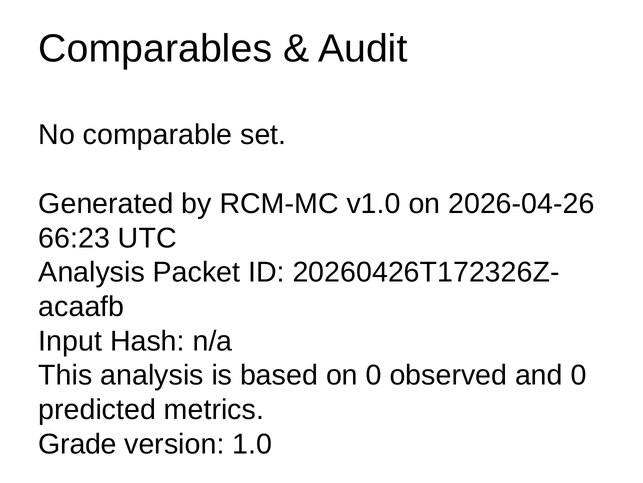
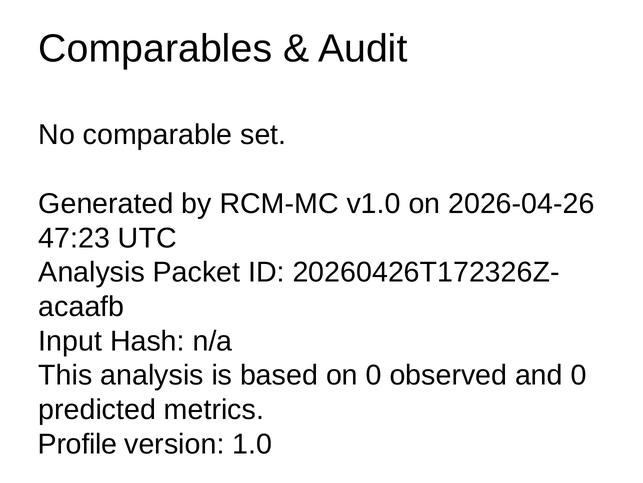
66:23: 66:23 -> 47:23 (74, 238)
Grade: Grade -> Profile (78, 444)
